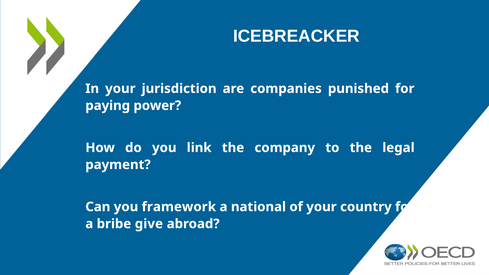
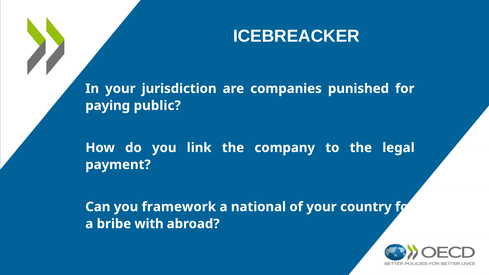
power: power -> public (157, 106)
give: give -> with (149, 224)
